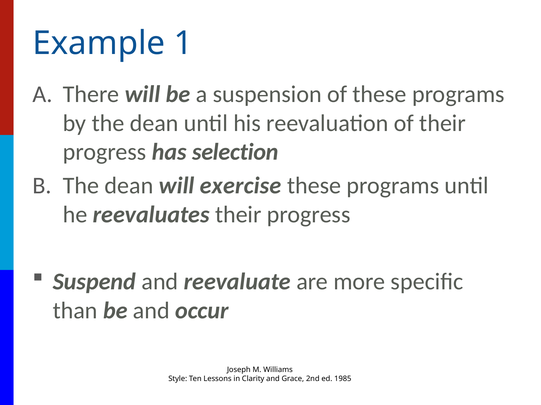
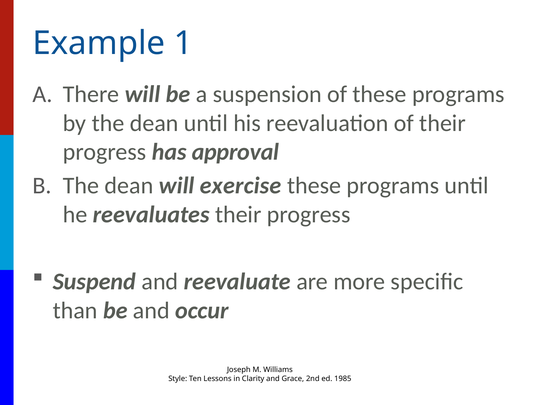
selection: selection -> approval (235, 152)
